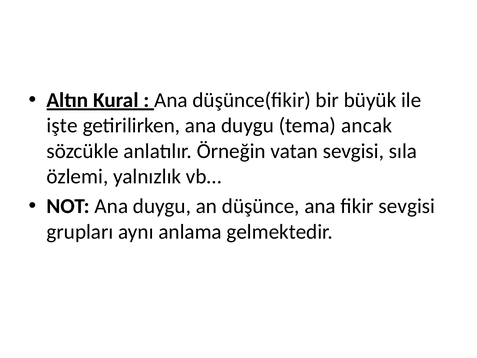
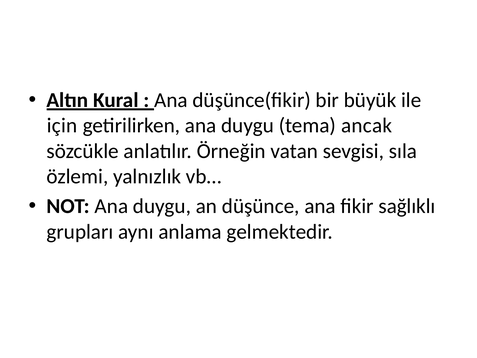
işte: işte -> için (62, 126)
fikir sevgisi: sevgisi -> sağlıklı (407, 206)
